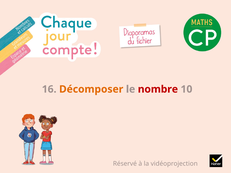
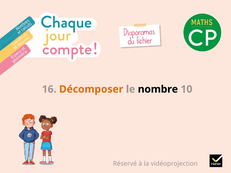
nombre colour: red -> black (158, 89)
